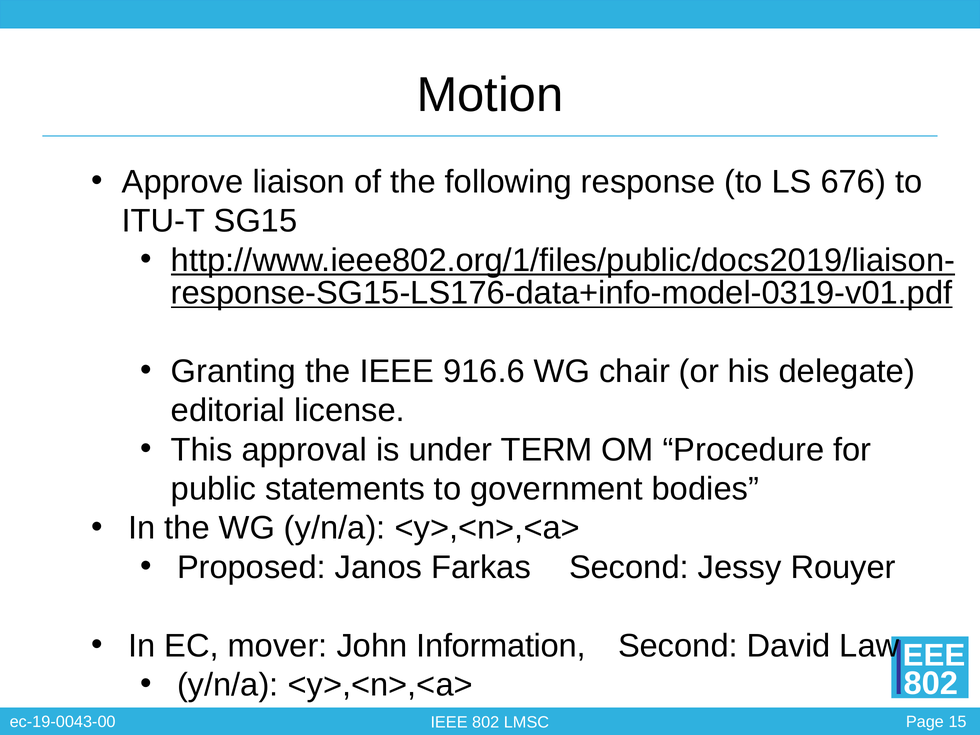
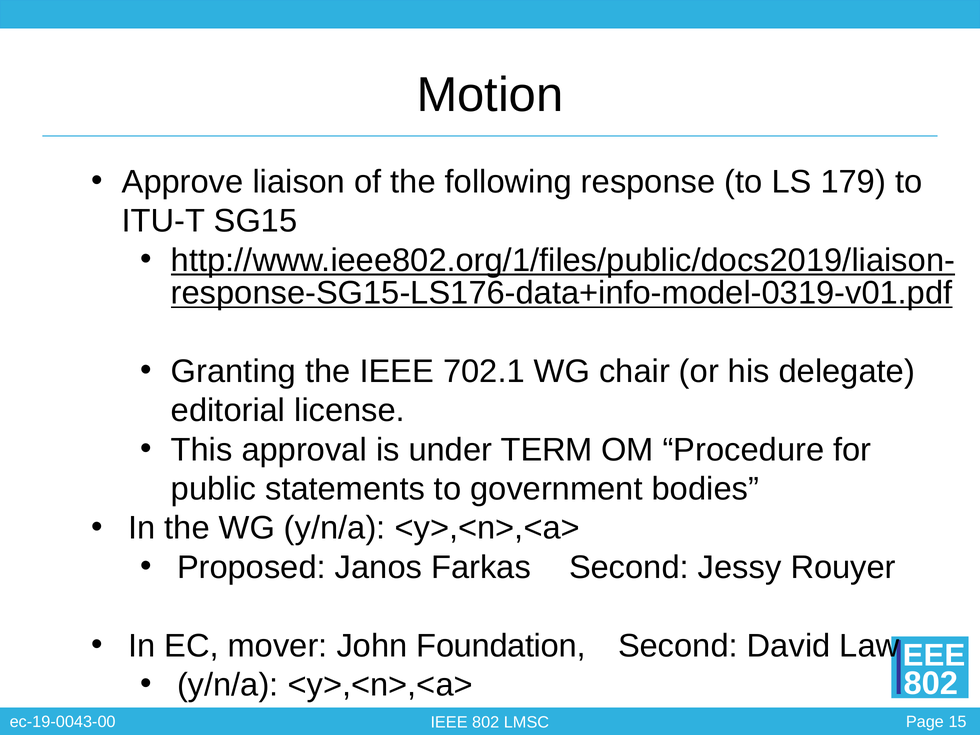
676: 676 -> 179 (853, 182)
916.6: 916.6 -> 702.1 (484, 371)
Information: Information -> Foundation (501, 646)
